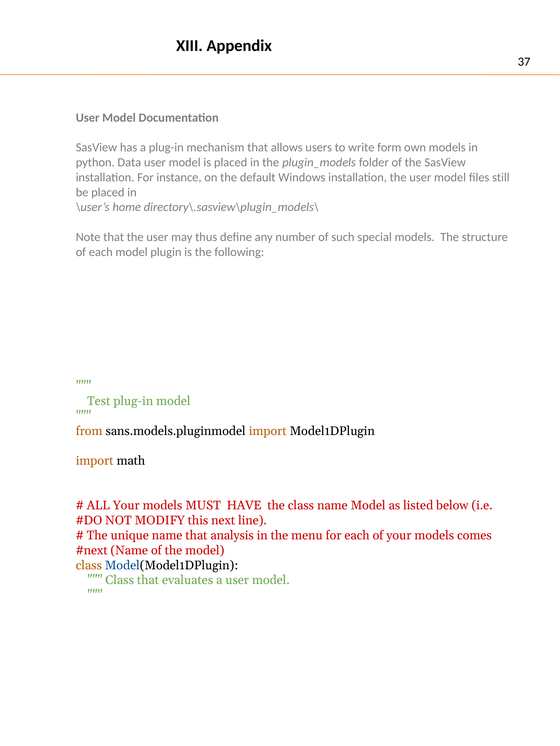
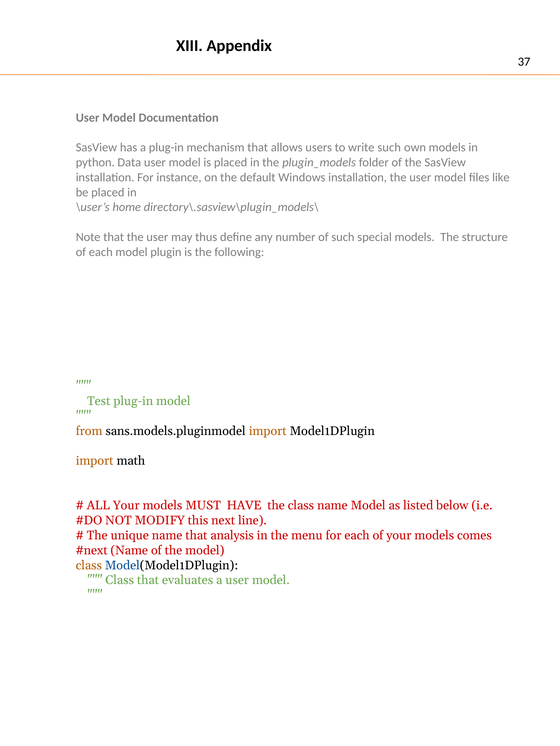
write form: form -> such (389, 148)
still: still -> like (501, 177)
